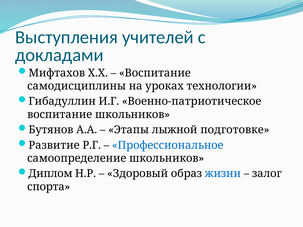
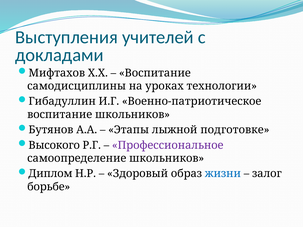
Развитие: Развитие -> Высокого (54, 145)
Профессиональное colour: blue -> purple (168, 145)
спорта: спорта -> борьбе (49, 187)
